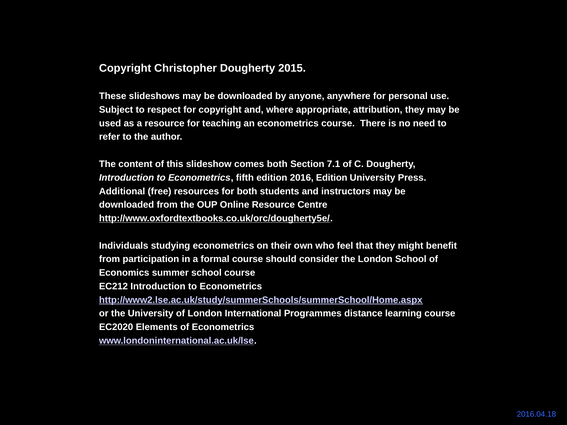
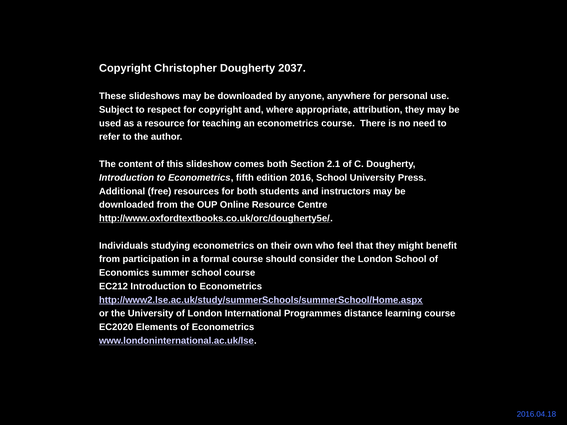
2015: 2015 -> 2037 (292, 68)
7.1: 7.1 -> 2.1 (334, 164)
2016 Edition: Edition -> School (332, 178)
